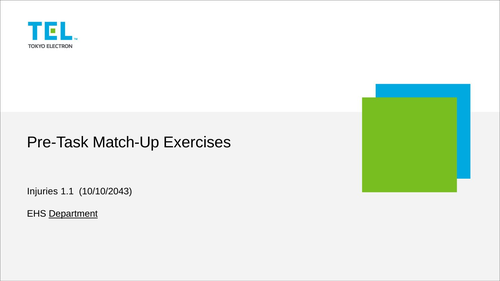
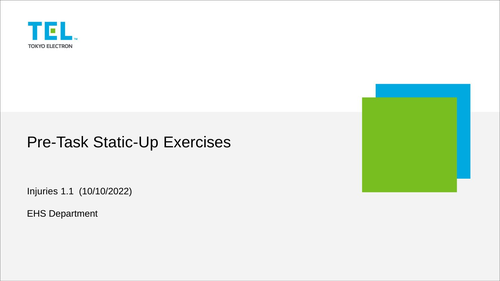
Match-Up: Match-Up -> Static-Up (126, 143)
10/10/2043: 10/10/2043 -> 10/10/2022 (105, 192)
Department underline: present -> none (73, 214)
